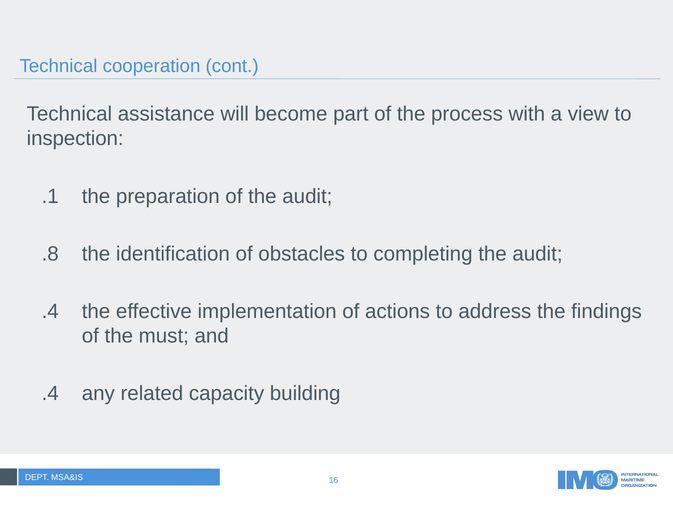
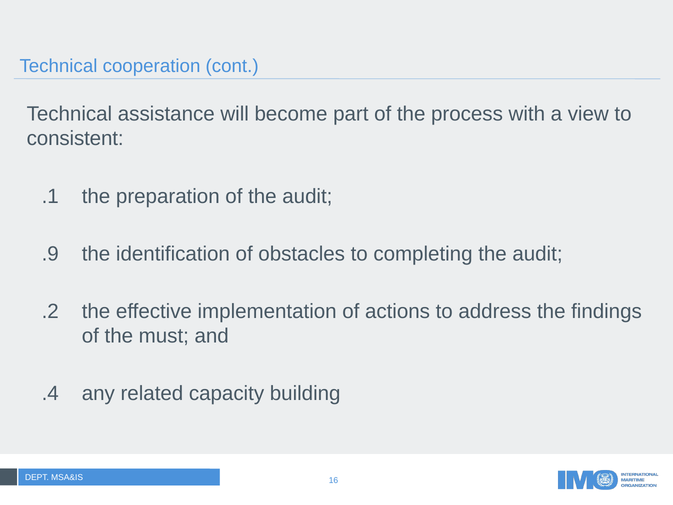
inspection: inspection -> consistent (75, 139)
.8: .8 -> .9 (50, 254)
.4: .4 -> .2 (50, 311)
